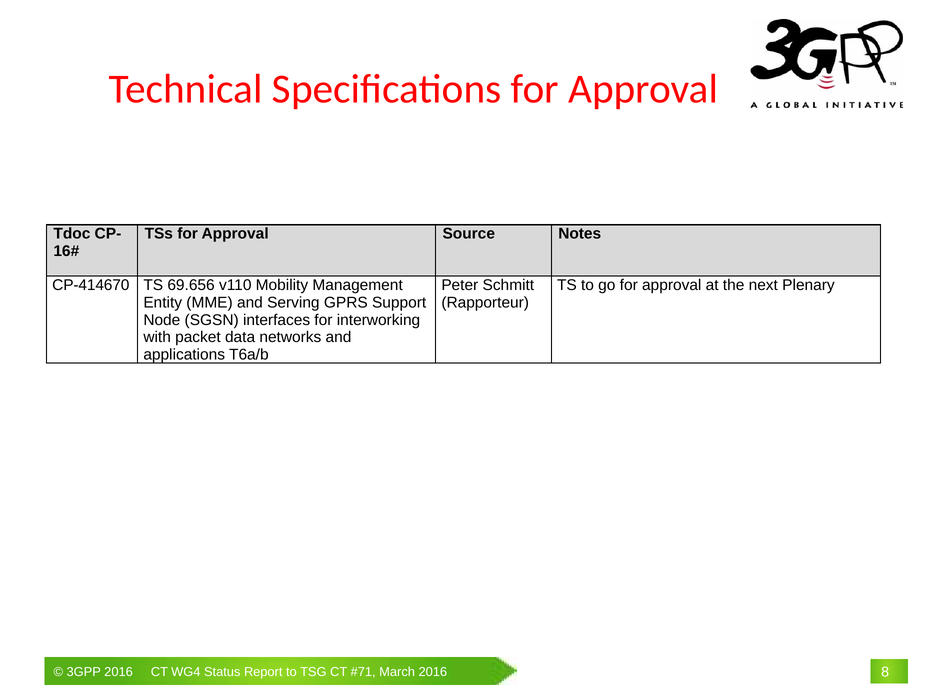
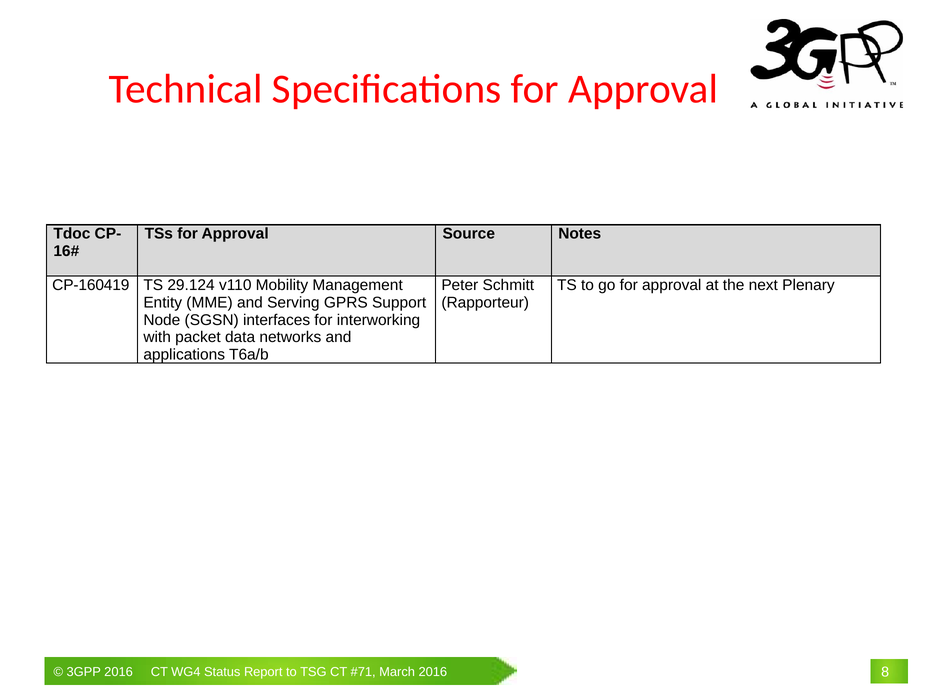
CP-414670: CP-414670 -> CP-160419 (91, 285)
69.656: 69.656 -> 29.124 (191, 285)
